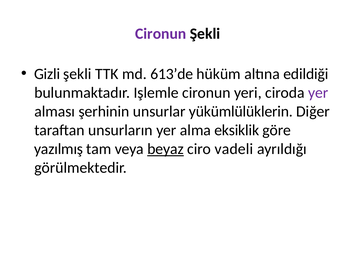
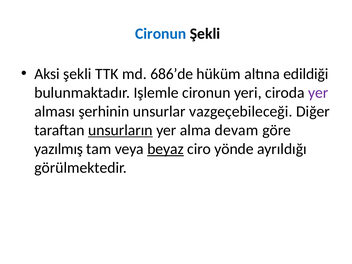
Cironun colour: purple -> blue (161, 34)
Gizli: Gizli -> Aksi (47, 74)
613’de: 613’de -> 686’de (172, 74)
yükümlülüklerin: yükümlülüklerin -> vazgeçebileceği (241, 111)
unsurların underline: none -> present (120, 130)
eksiklik: eksiklik -> devam (237, 130)
vadeli: vadeli -> yönde (234, 149)
